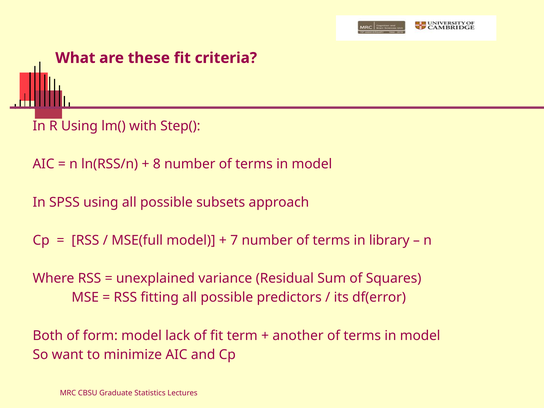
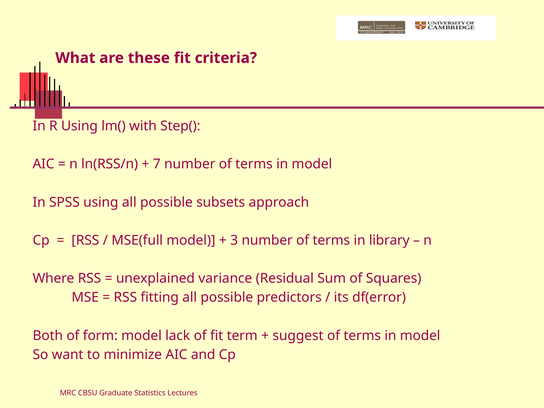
8: 8 -> 7 (157, 164)
7: 7 -> 3 (234, 240)
another: another -> suggest (298, 336)
